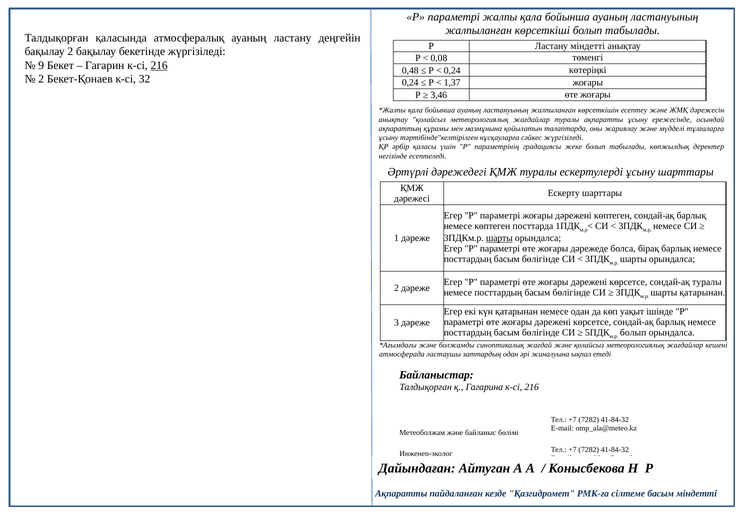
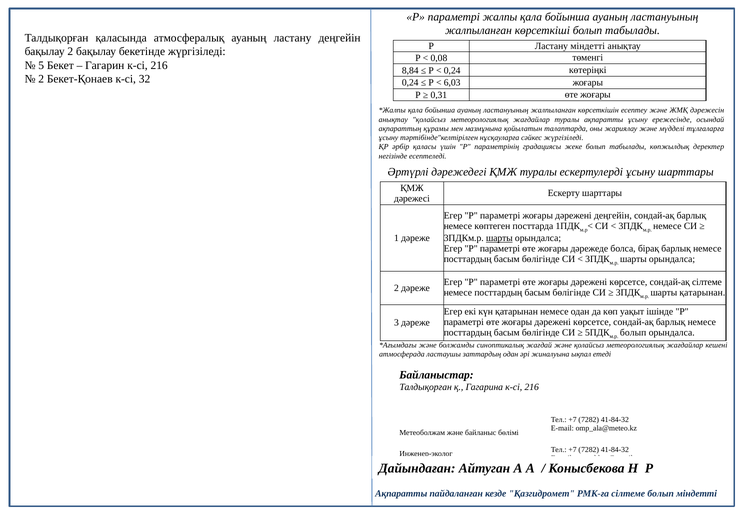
9: 9 -> 5 (41, 65)
216 underline: present -> none (159, 65)
0,48: 0,48 -> 8,84 (410, 71)
1,37: 1,37 -> 6,03 (452, 83)
3,46: 3,46 -> 0,31 (439, 95)
дәрежені көптеген: көптеген -> деңгейін (613, 216)
сондай-ақ туралы: туралы -> сілтеме (707, 282)
сілтеме басым: басым -> болып (661, 493)
